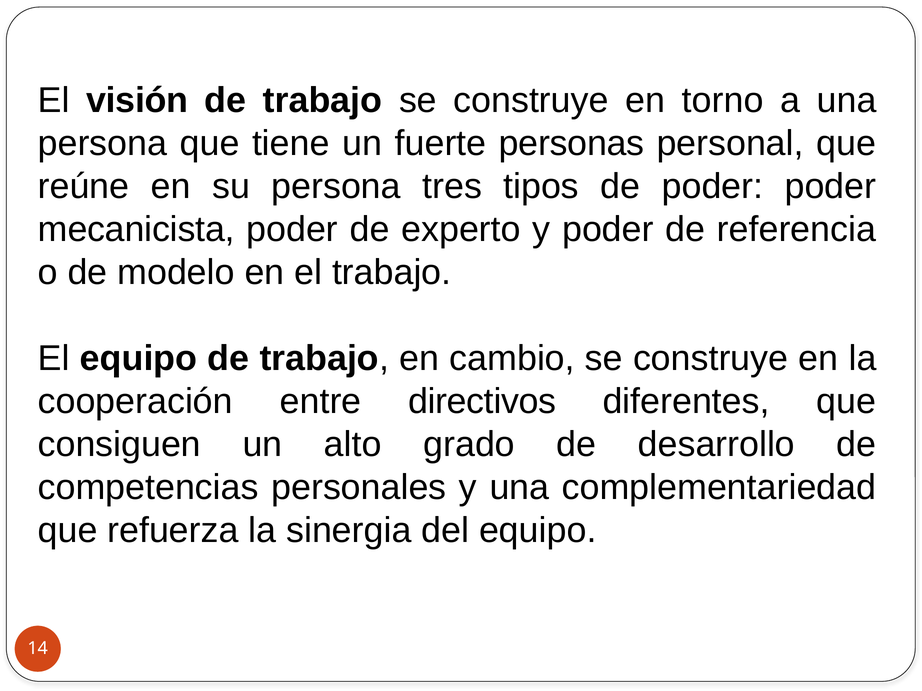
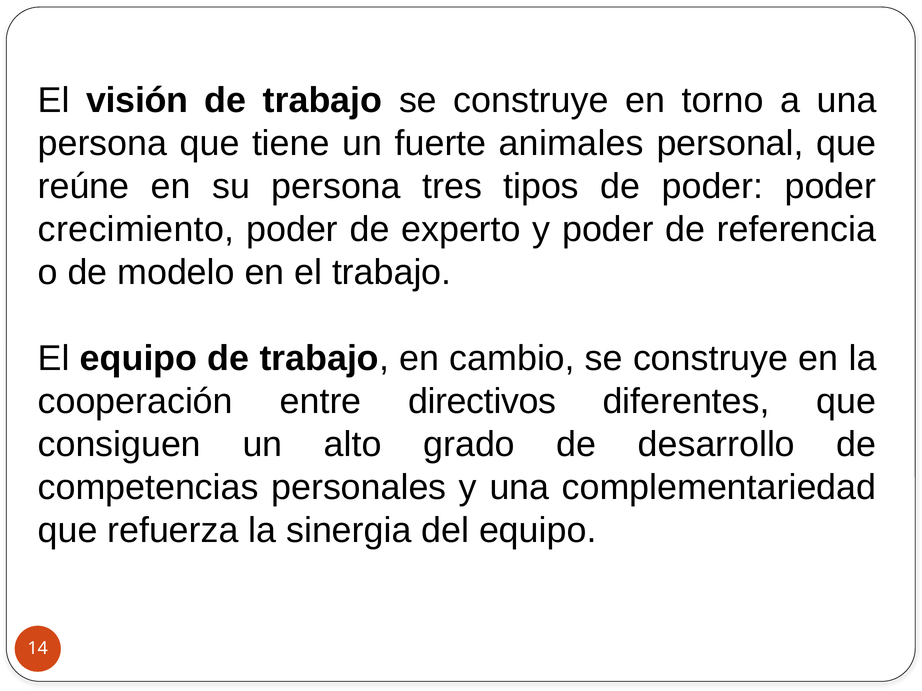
personas: personas -> animales (571, 144)
mecanicista: mecanicista -> crecimiento (136, 230)
